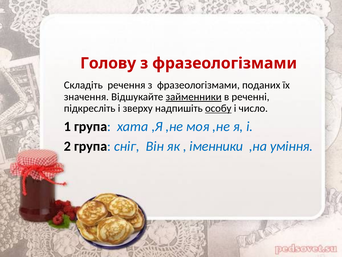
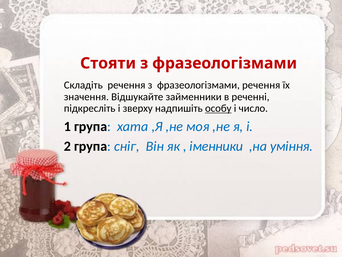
Голову: Голову -> Стояти (108, 63)
фразеологізмами поданих: поданих -> речення (261, 85)
займенники underline: present -> none (194, 97)
